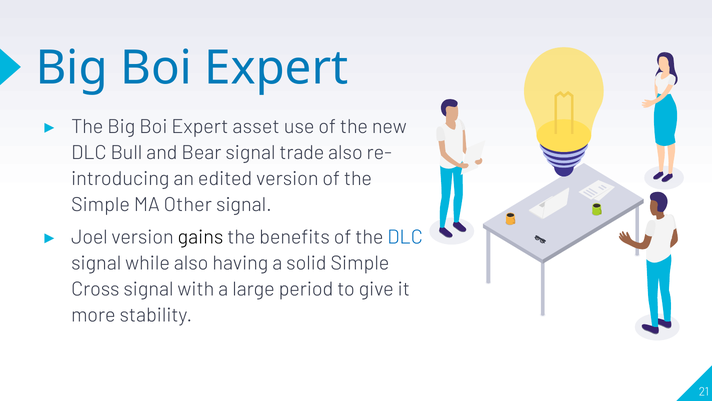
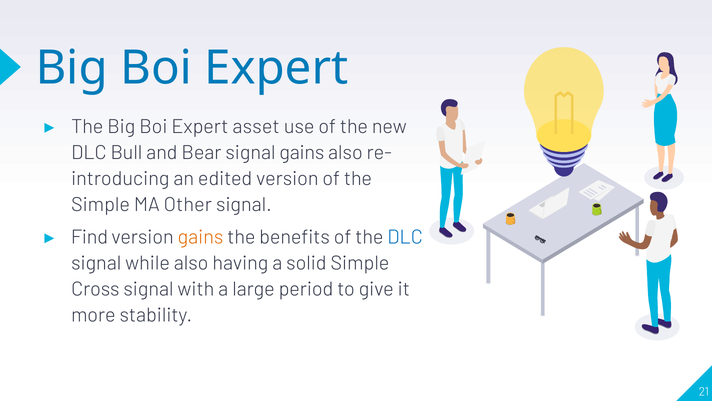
signal trade: trade -> gains (302, 152)
Joel: Joel -> Find (89, 237)
gains colour: black -> orange (201, 237)
